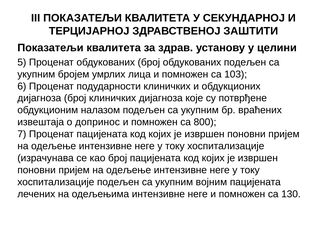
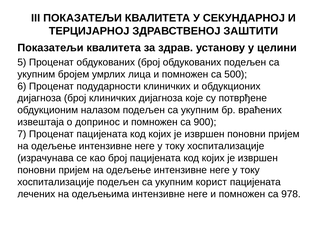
103: 103 -> 500 (236, 74)
800: 800 -> 900 (205, 122)
војним: војним -> корист (211, 182)
130: 130 -> 978 (291, 194)
